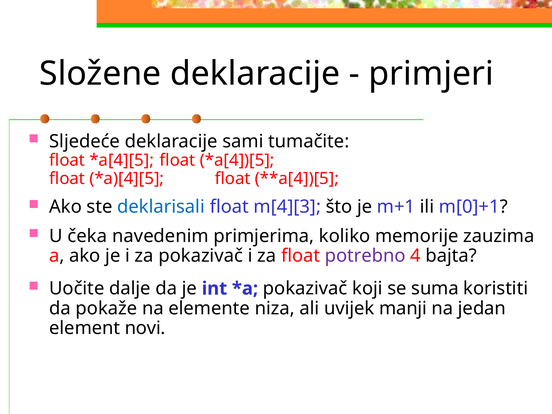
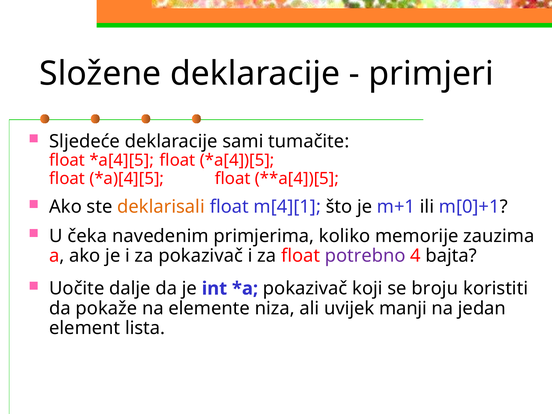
deklarisali colour: blue -> orange (161, 207)
m[4][3: m[4][3 -> m[4][1 (287, 207)
suma: suma -> broju (435, 289)
novi: novi -> lista (145, 328)
